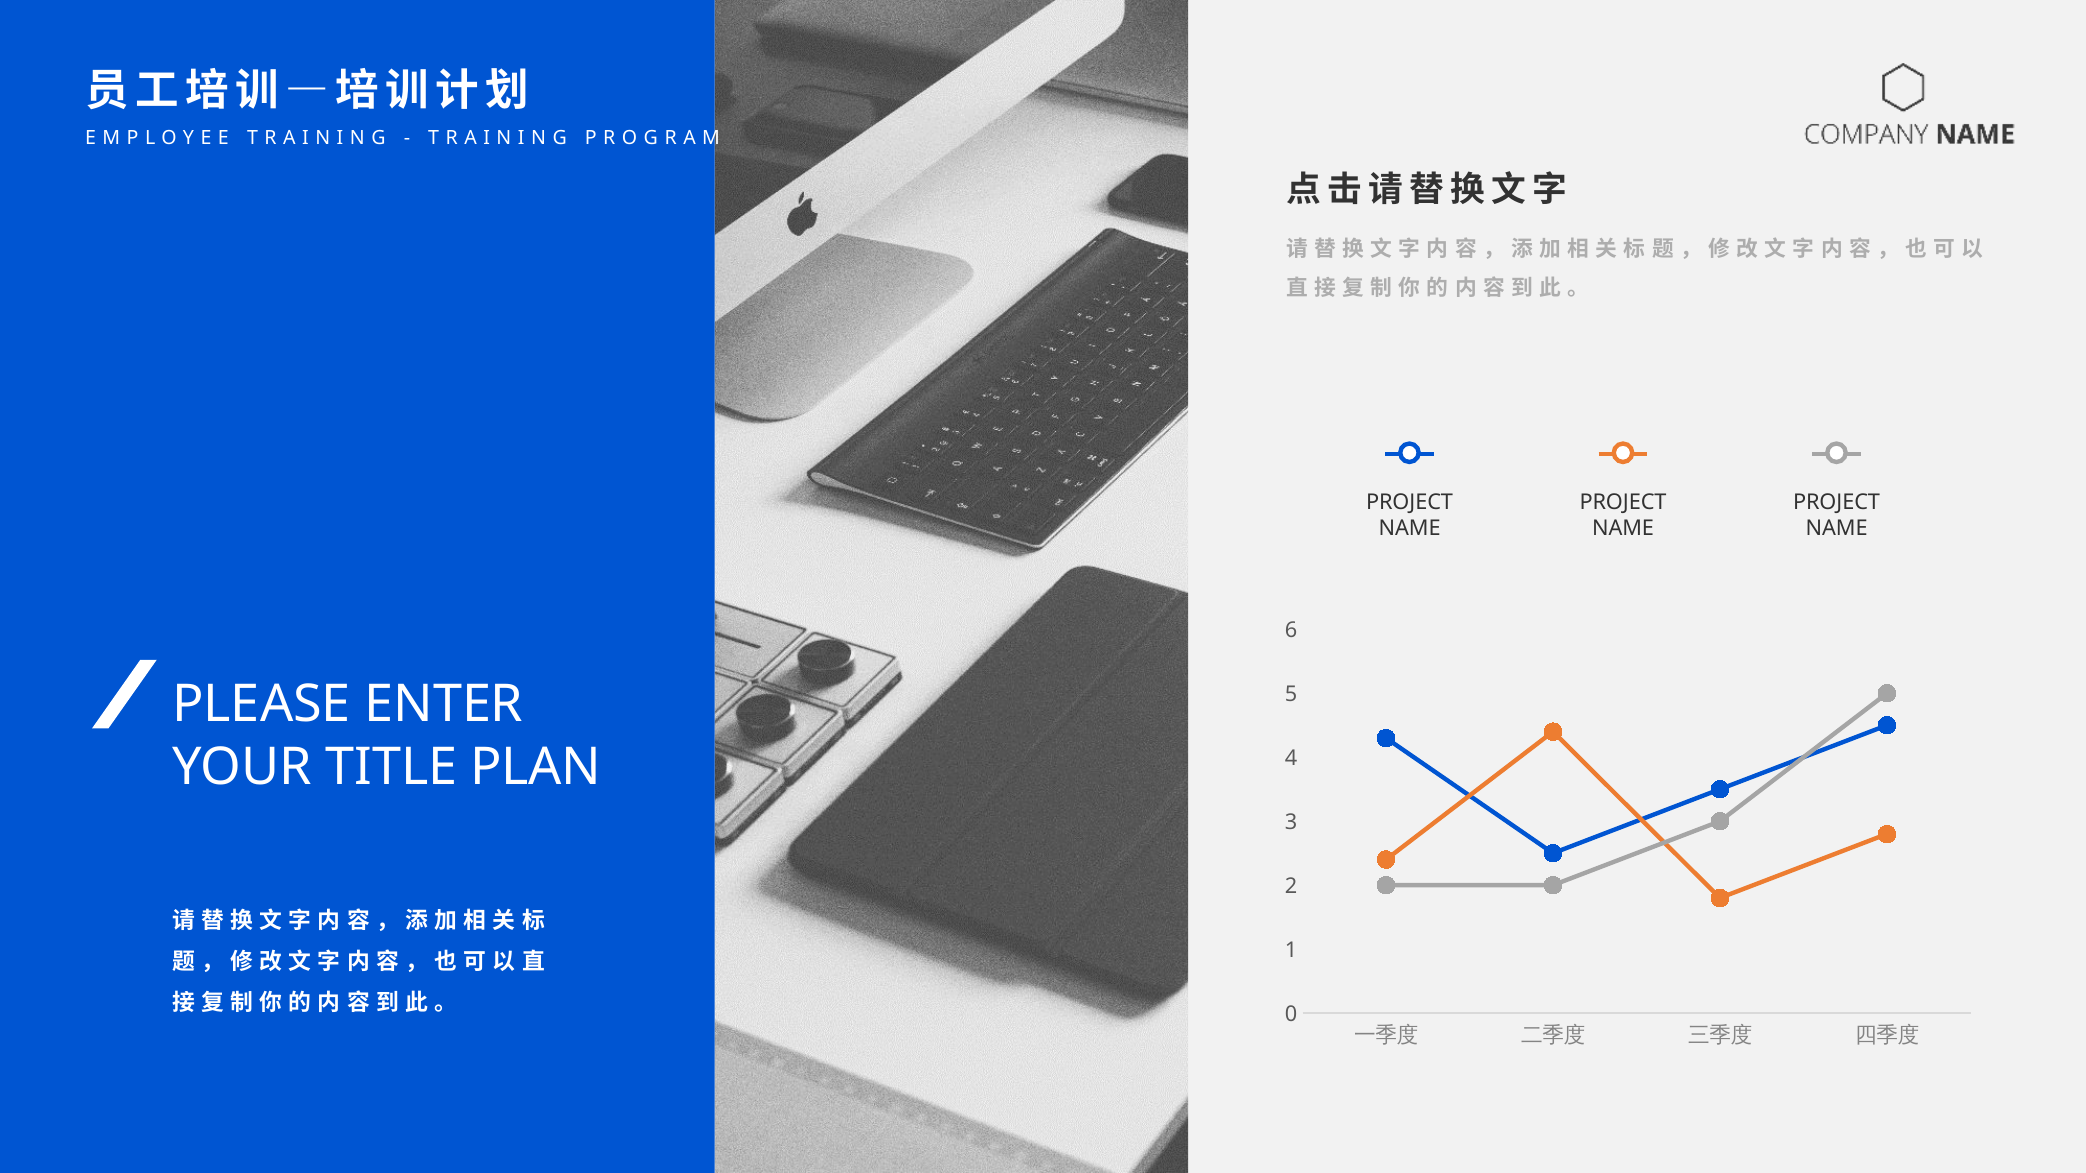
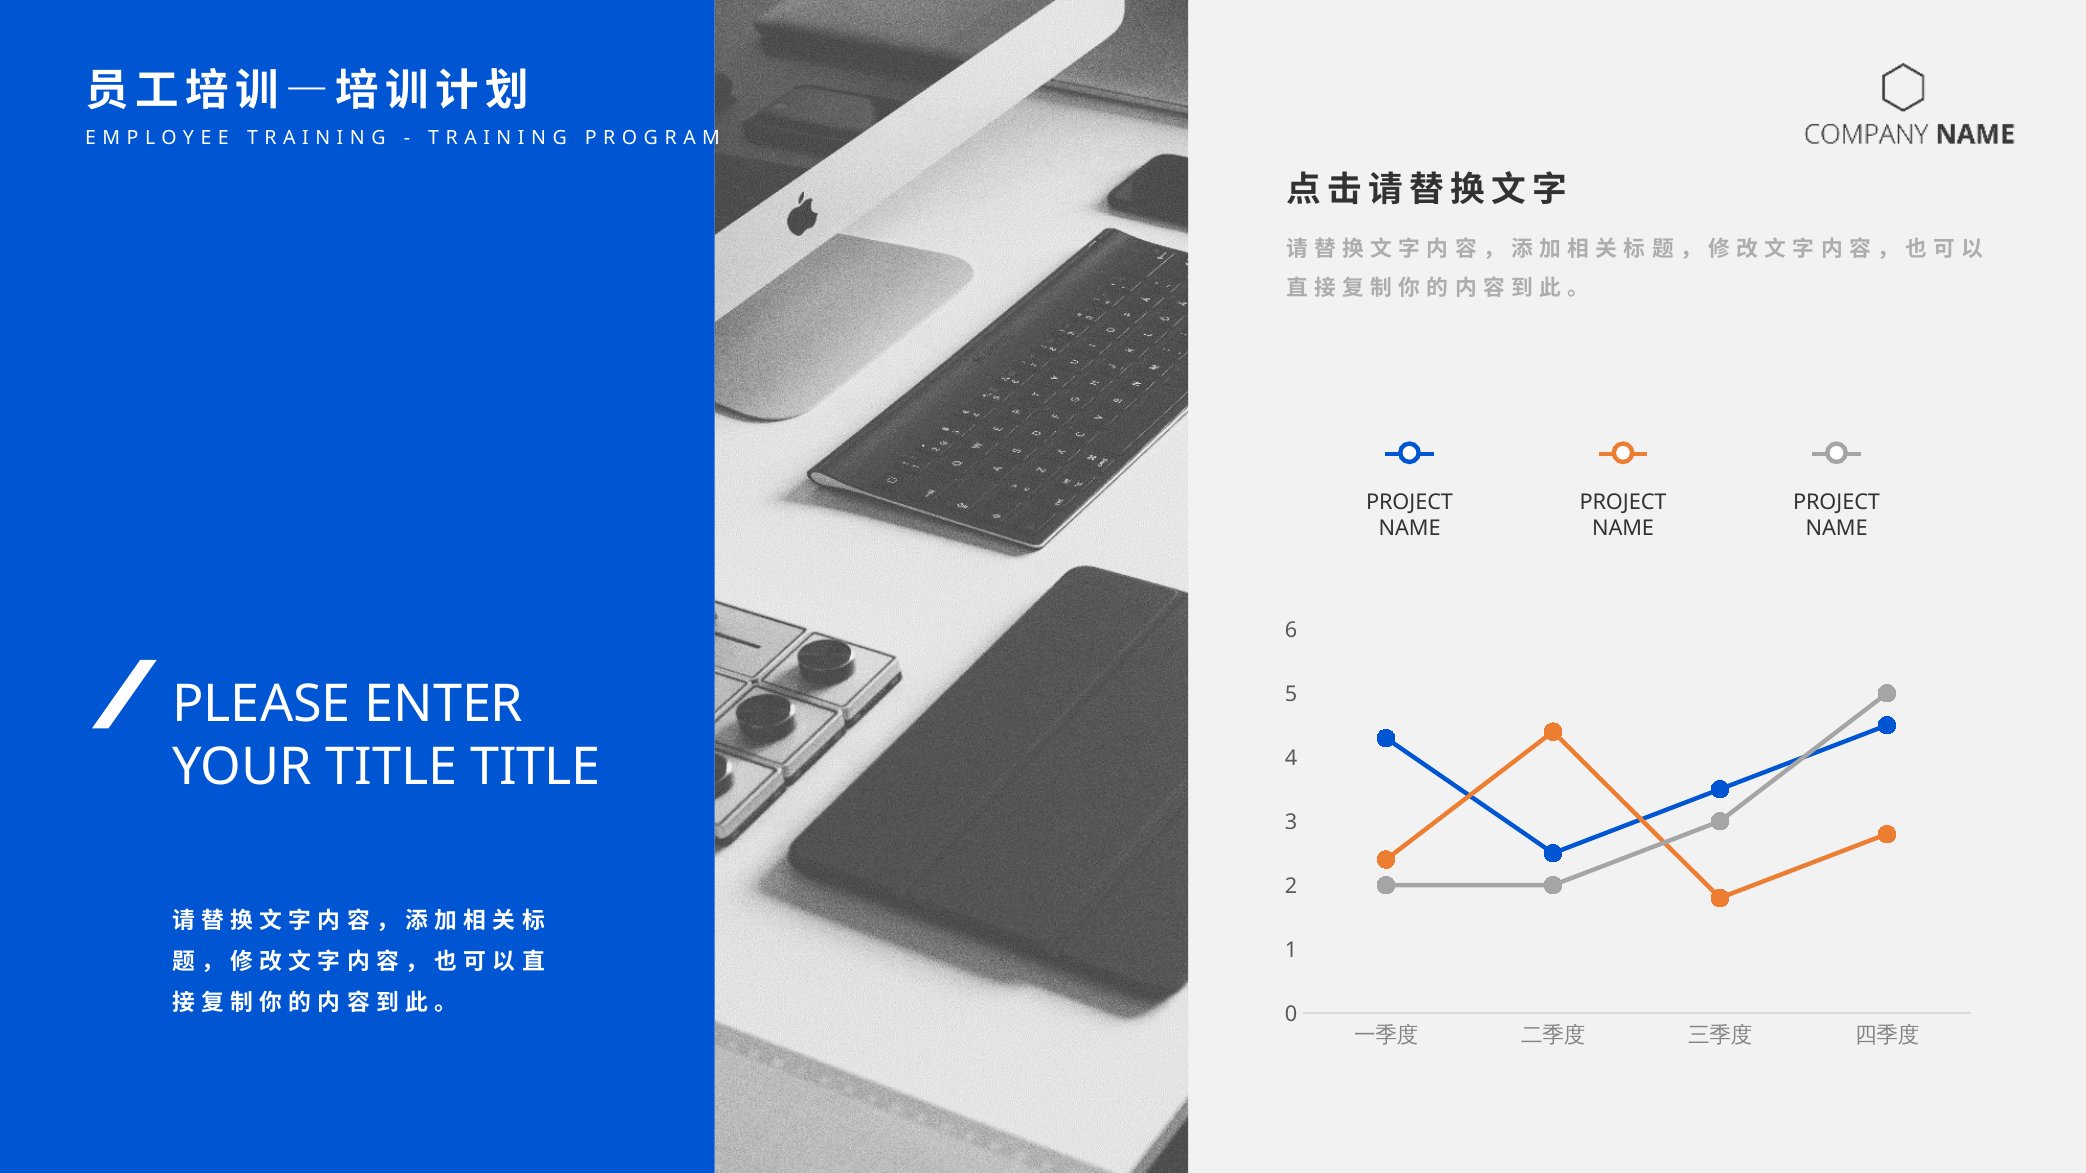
TITLE PLAN: PLAN -> TITLE (536, 767)
